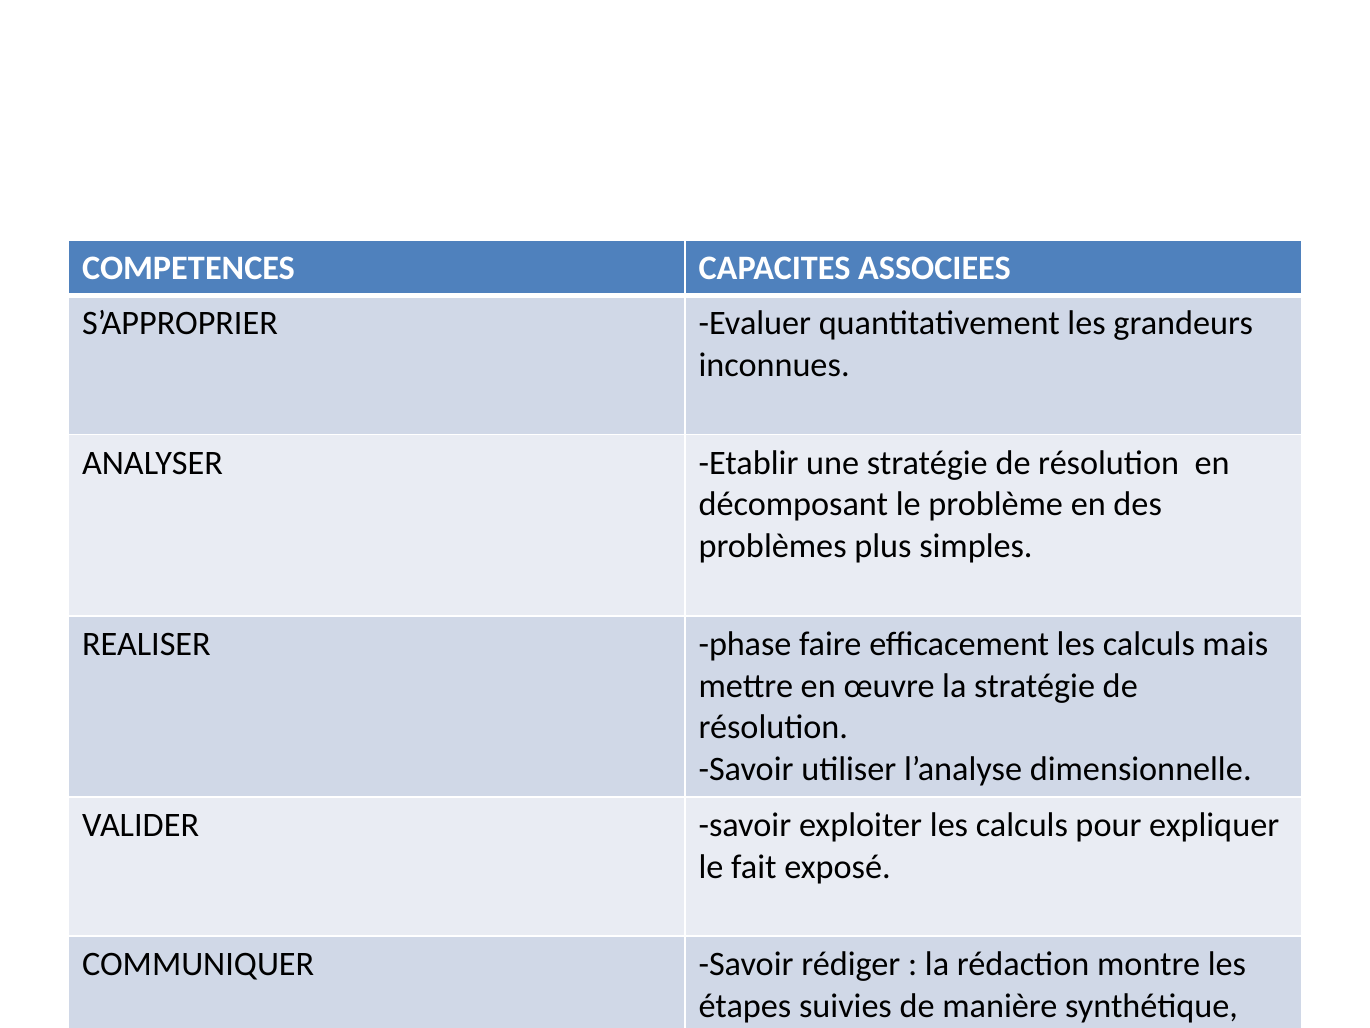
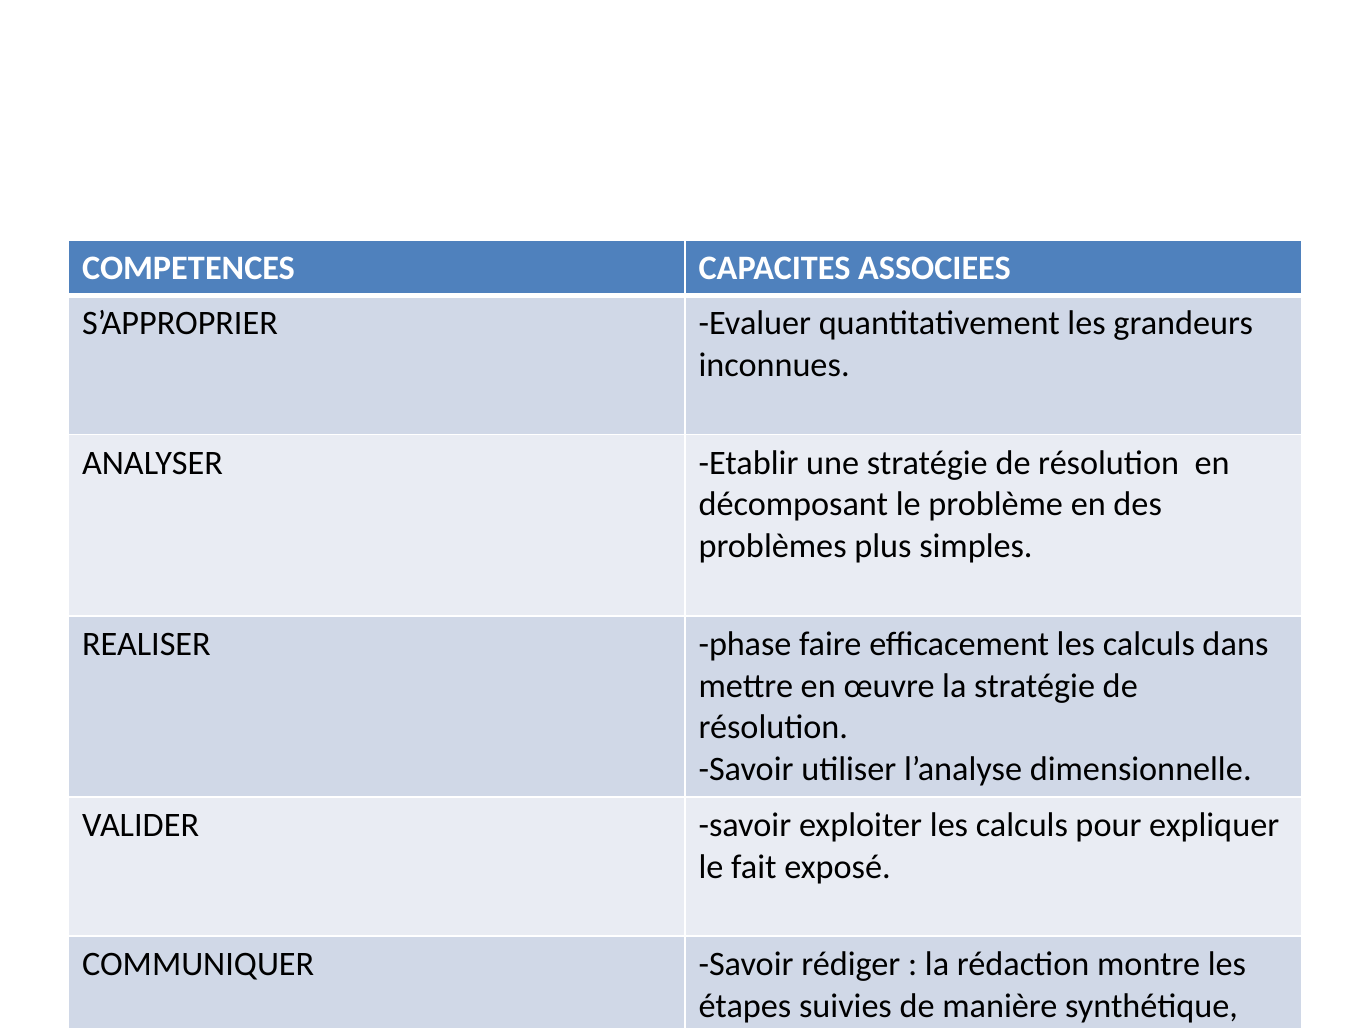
mais: mais -> dans (1235, 644)
